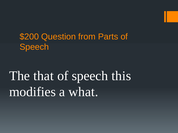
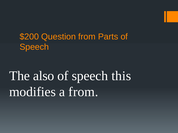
that: that -> also (44, 76)
a what: what -> from (83, 92)
